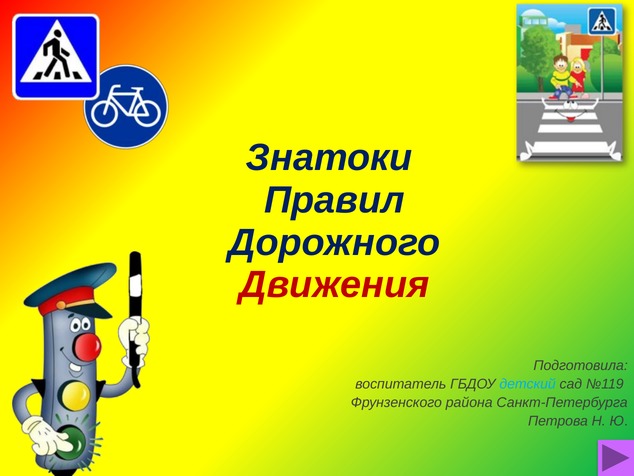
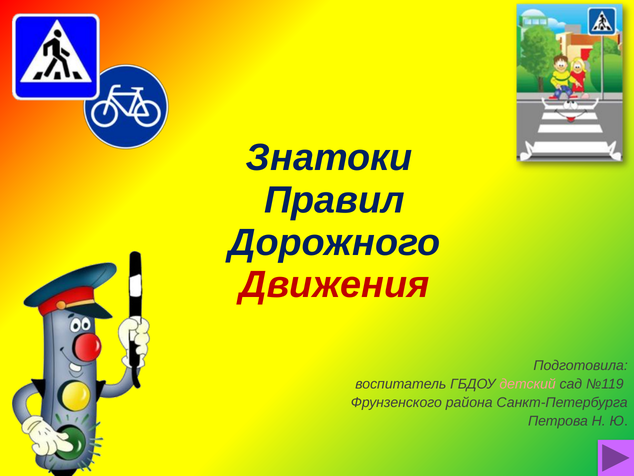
детский colour: light blue -> pink (528, 384)
